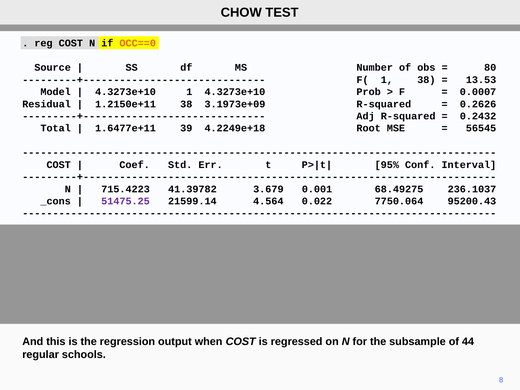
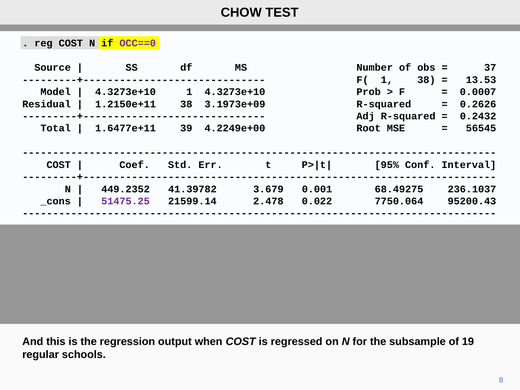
OCC==0 colour: orange -> purple (138, 43)
80: 80 -> 37 (490, 68)
4.2249e+18: 4.2249e+18 -> 4.2249e+00 (235, 128)
715.4223: 715.4223 -> 449.2352 (126, 189)
4.564: 4.564 -> 2.478 (268, 201)
44: 44 -> 19 (468, 342)
